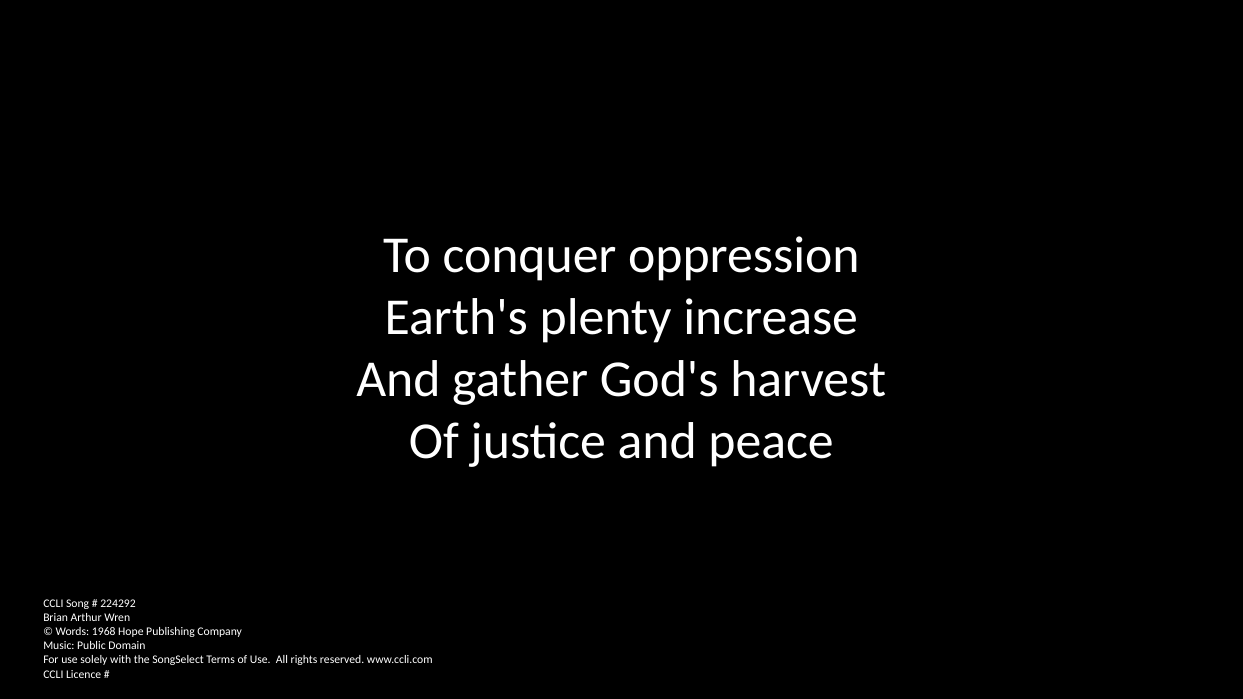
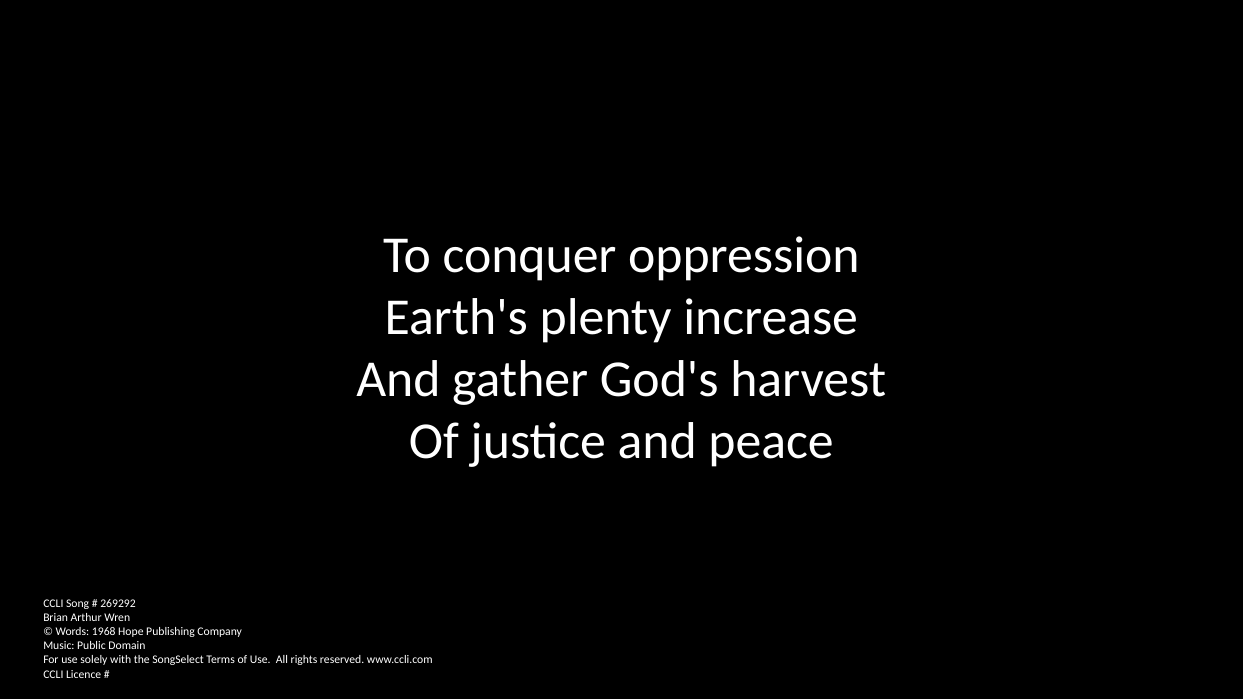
224292: 224292 -> 269292 (118, 604)
